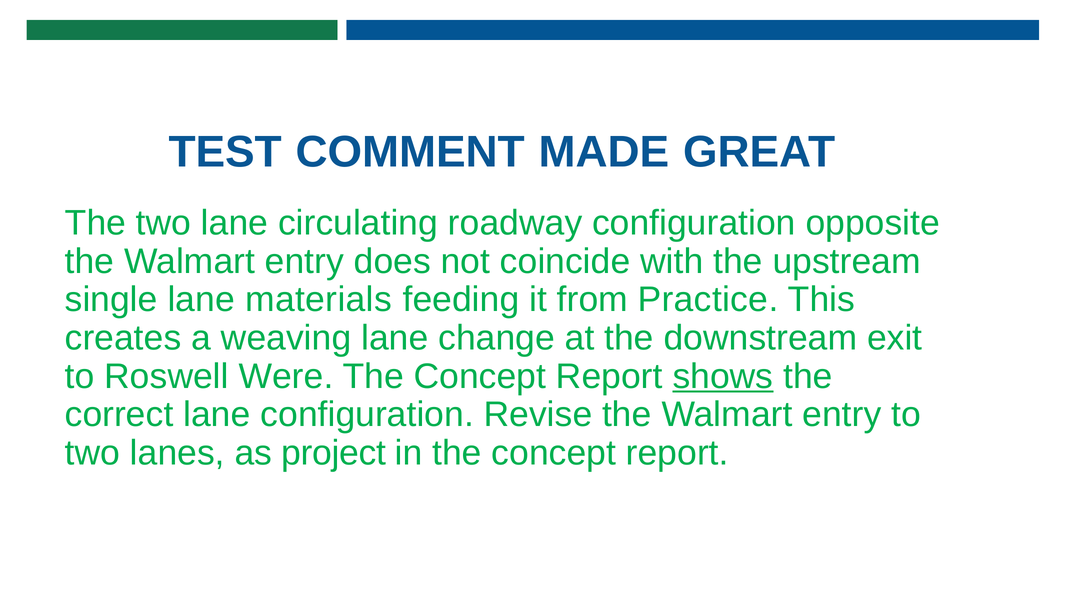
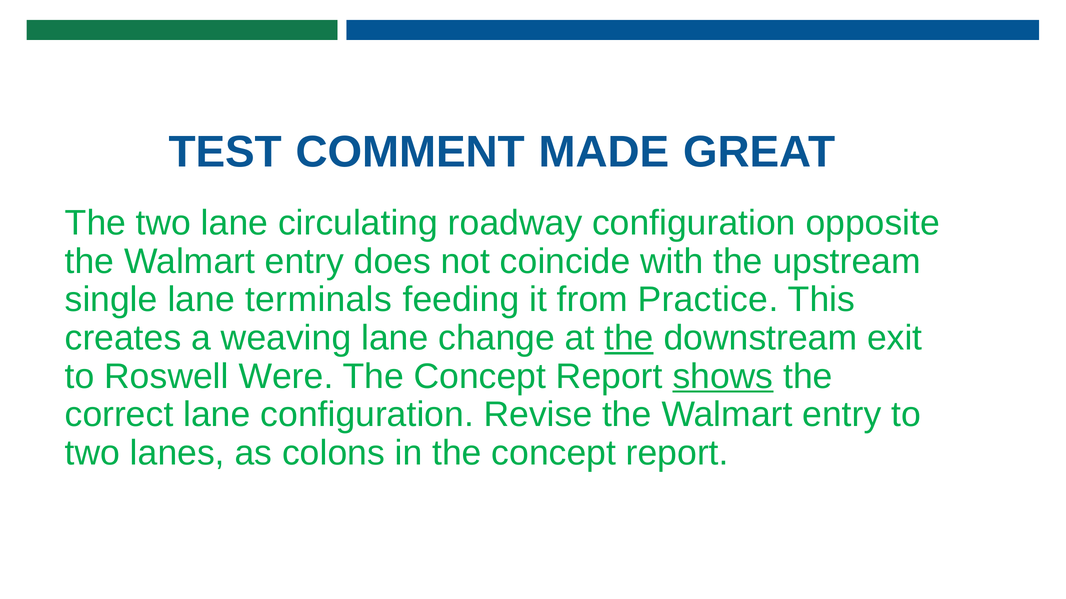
materials: materials -> terminals (319, 300)
the underline: none -> present (629, 338)
project: project -> colons (333, 454)
